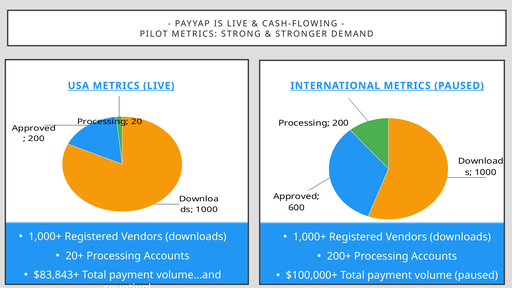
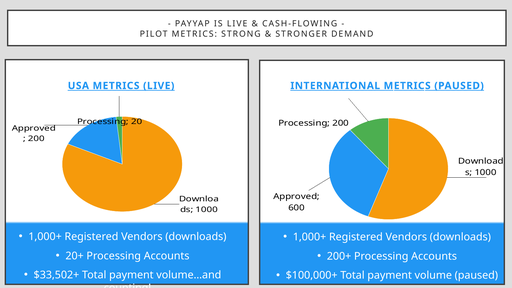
$83,843+: $83,843+ -> $33,502+ (56, 275)
